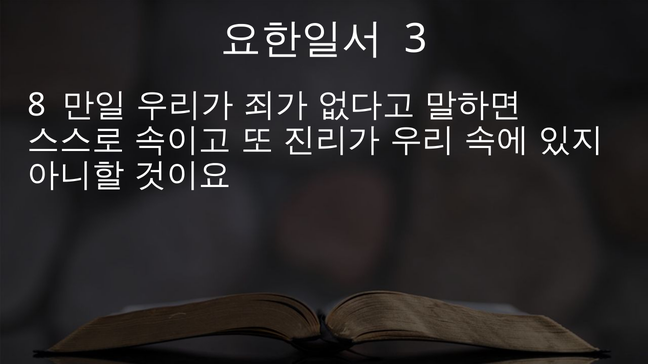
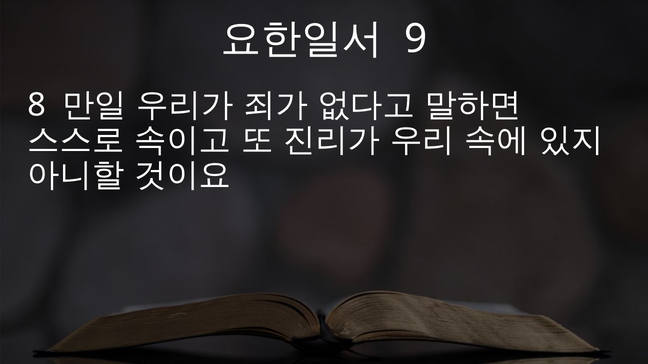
3: 3 -> 9 (416, 39)
